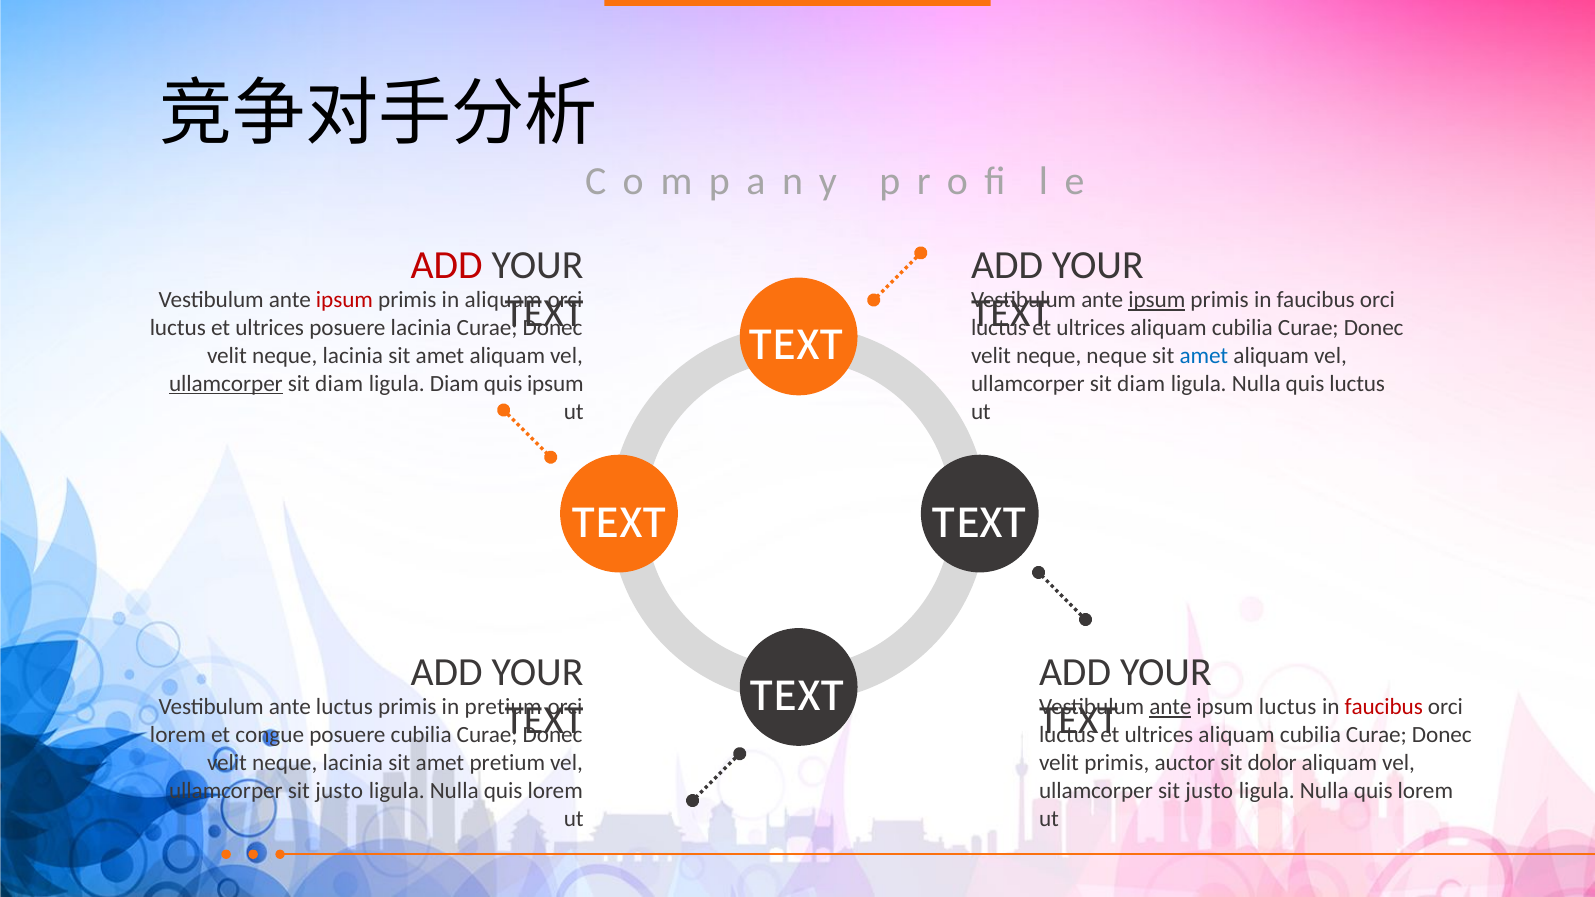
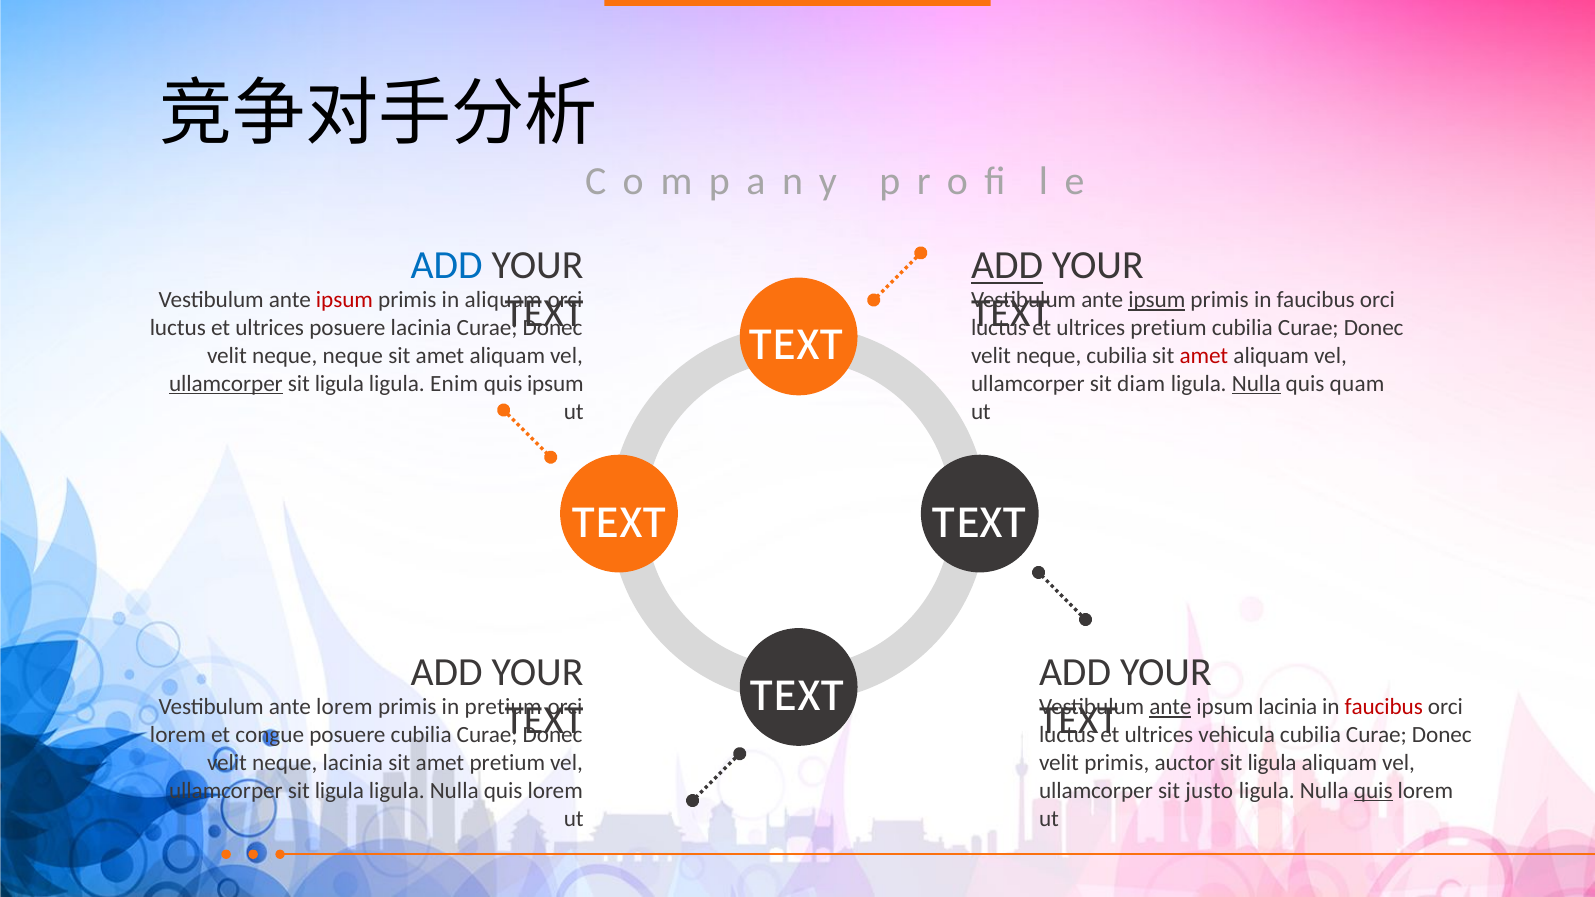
ADD colour: red -> blue (447, 266)
ADD underline: none -> present (1007, 266)
aliquam: aliquam -> pretium (1168, 328)
lacinia: lacinia -> neque (353, 356)
neque neque: neque -> cubilia (1117, 356)
amet colour: blue -> red (1204, 356)
diam: diam -> ligula (339, 384)
ligula Diam: Diam -> Enim (454, 384)
Nulla underline: none -> present (1256, 384)
quis luctus: luctus -> quam (1357, 384)
ante luctus: luctus -> lorem (344, 707)
ipsum luctus: luctus -> lacinia (1288, 707)
aliquam: aliquam -> vehicula (1237, 735)
auctor sit dolor: dolor -> ligula (1272, 763)
justo: justo -> ligula (339, 791)
quis underline: none -> present (1373, 791)
